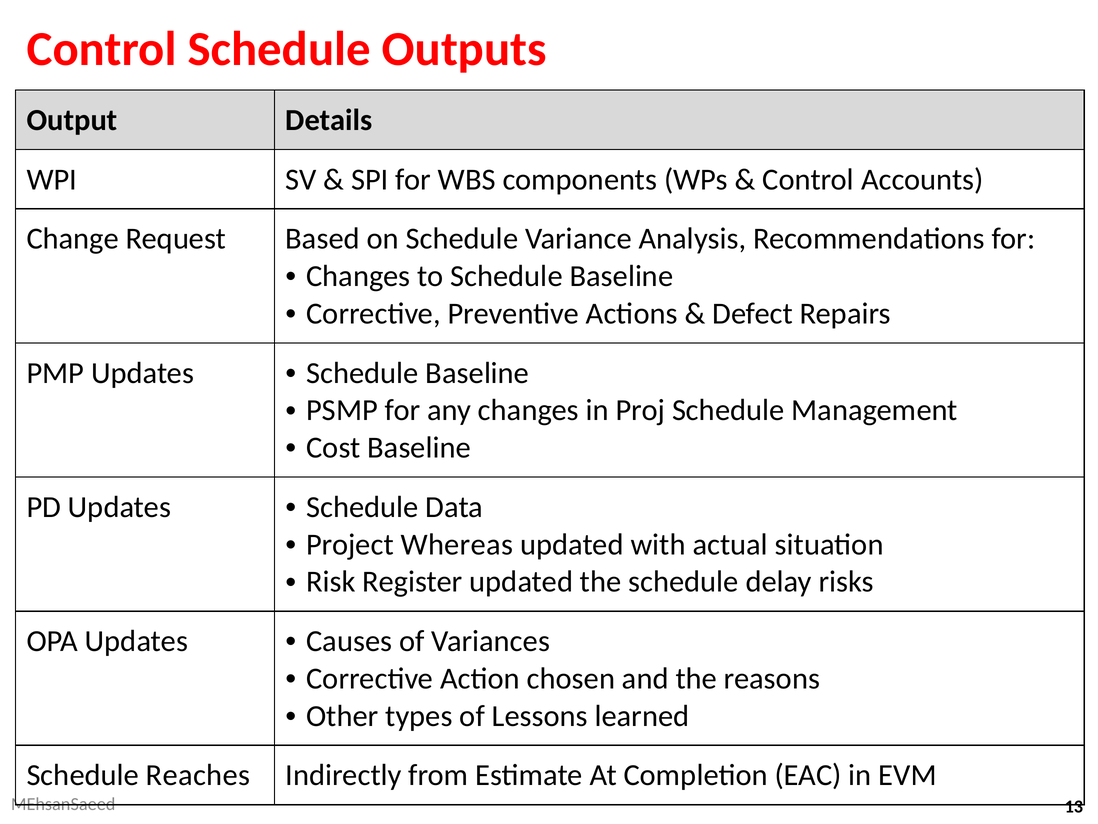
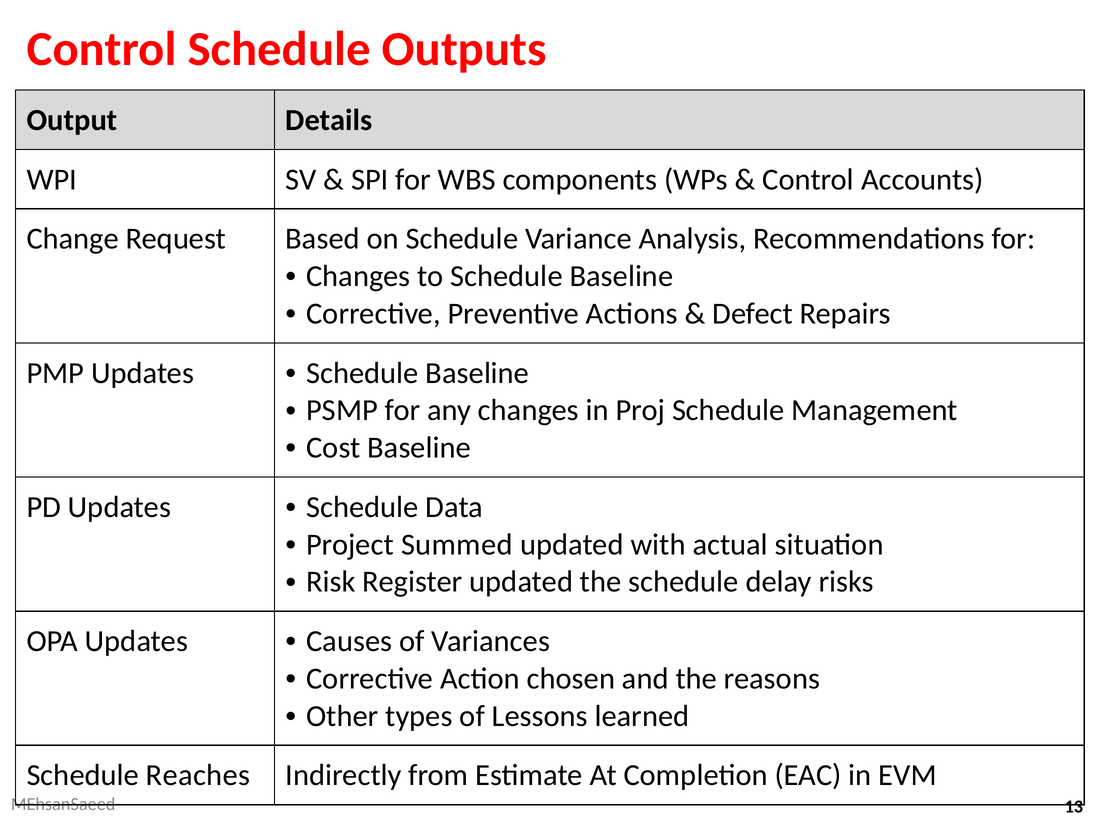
Whereas: Whereas -> Summed (457, 544)
